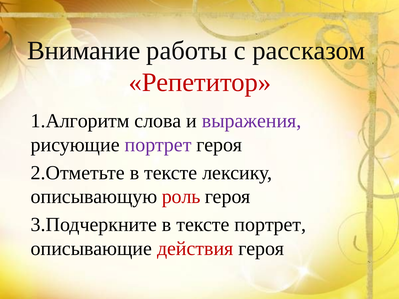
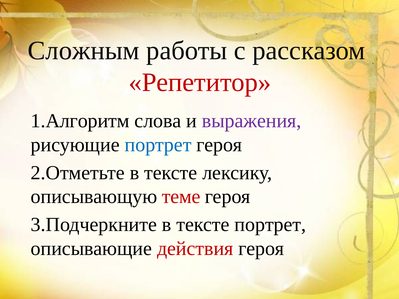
Внимание: Внимание -> Сложным (84, 51)
портрет colour: purple -> blue (158, 145)
роль: роль -> теме (181, 197)
